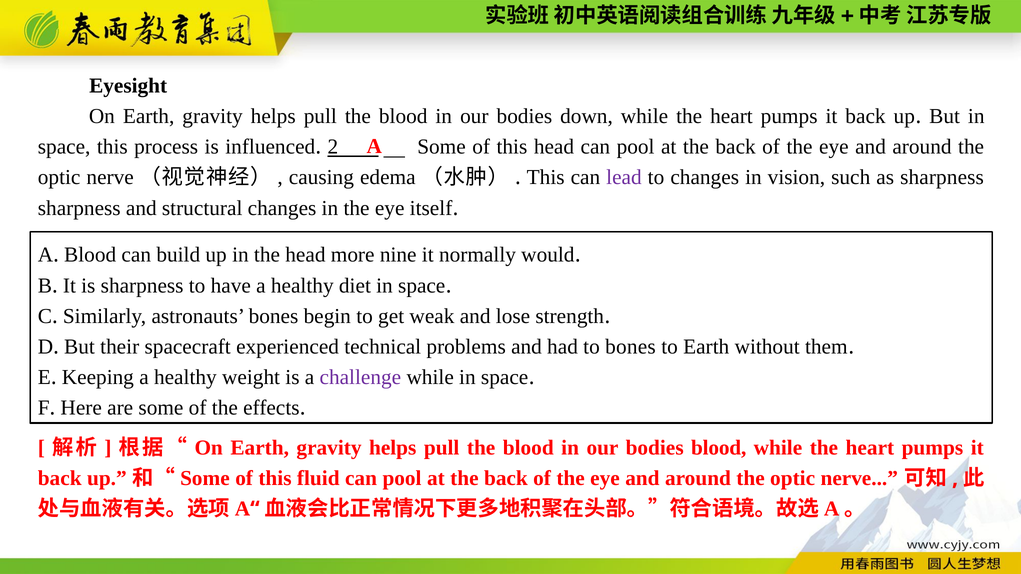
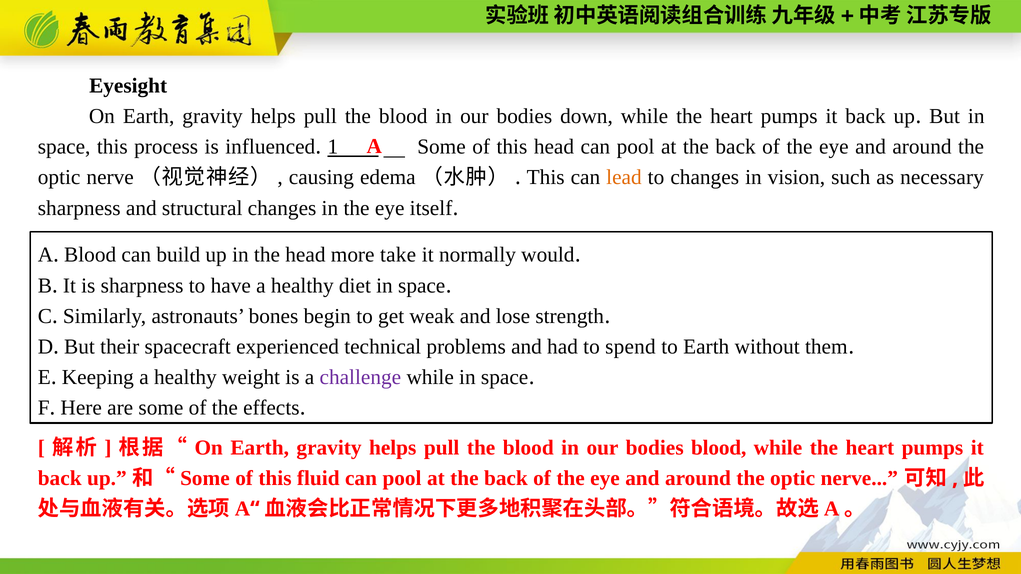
2: 2 -> 1 (333, 147)
lead colour: purple -> orange (624, 178)
as sharpness: sharpness -> necessary (942, 178)
nine: nine -> take (398, 255)
to bones: bones -> spend (630, 347)
